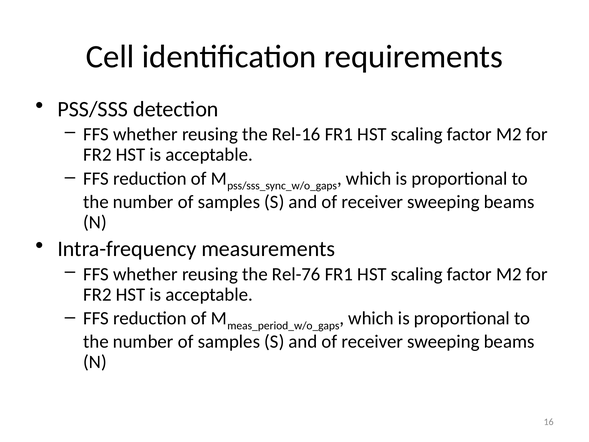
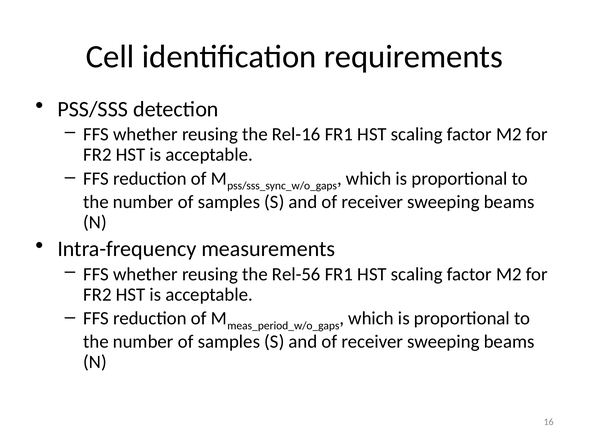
Rel-76: Rel-76 -> Rel-56 (296, 274)
